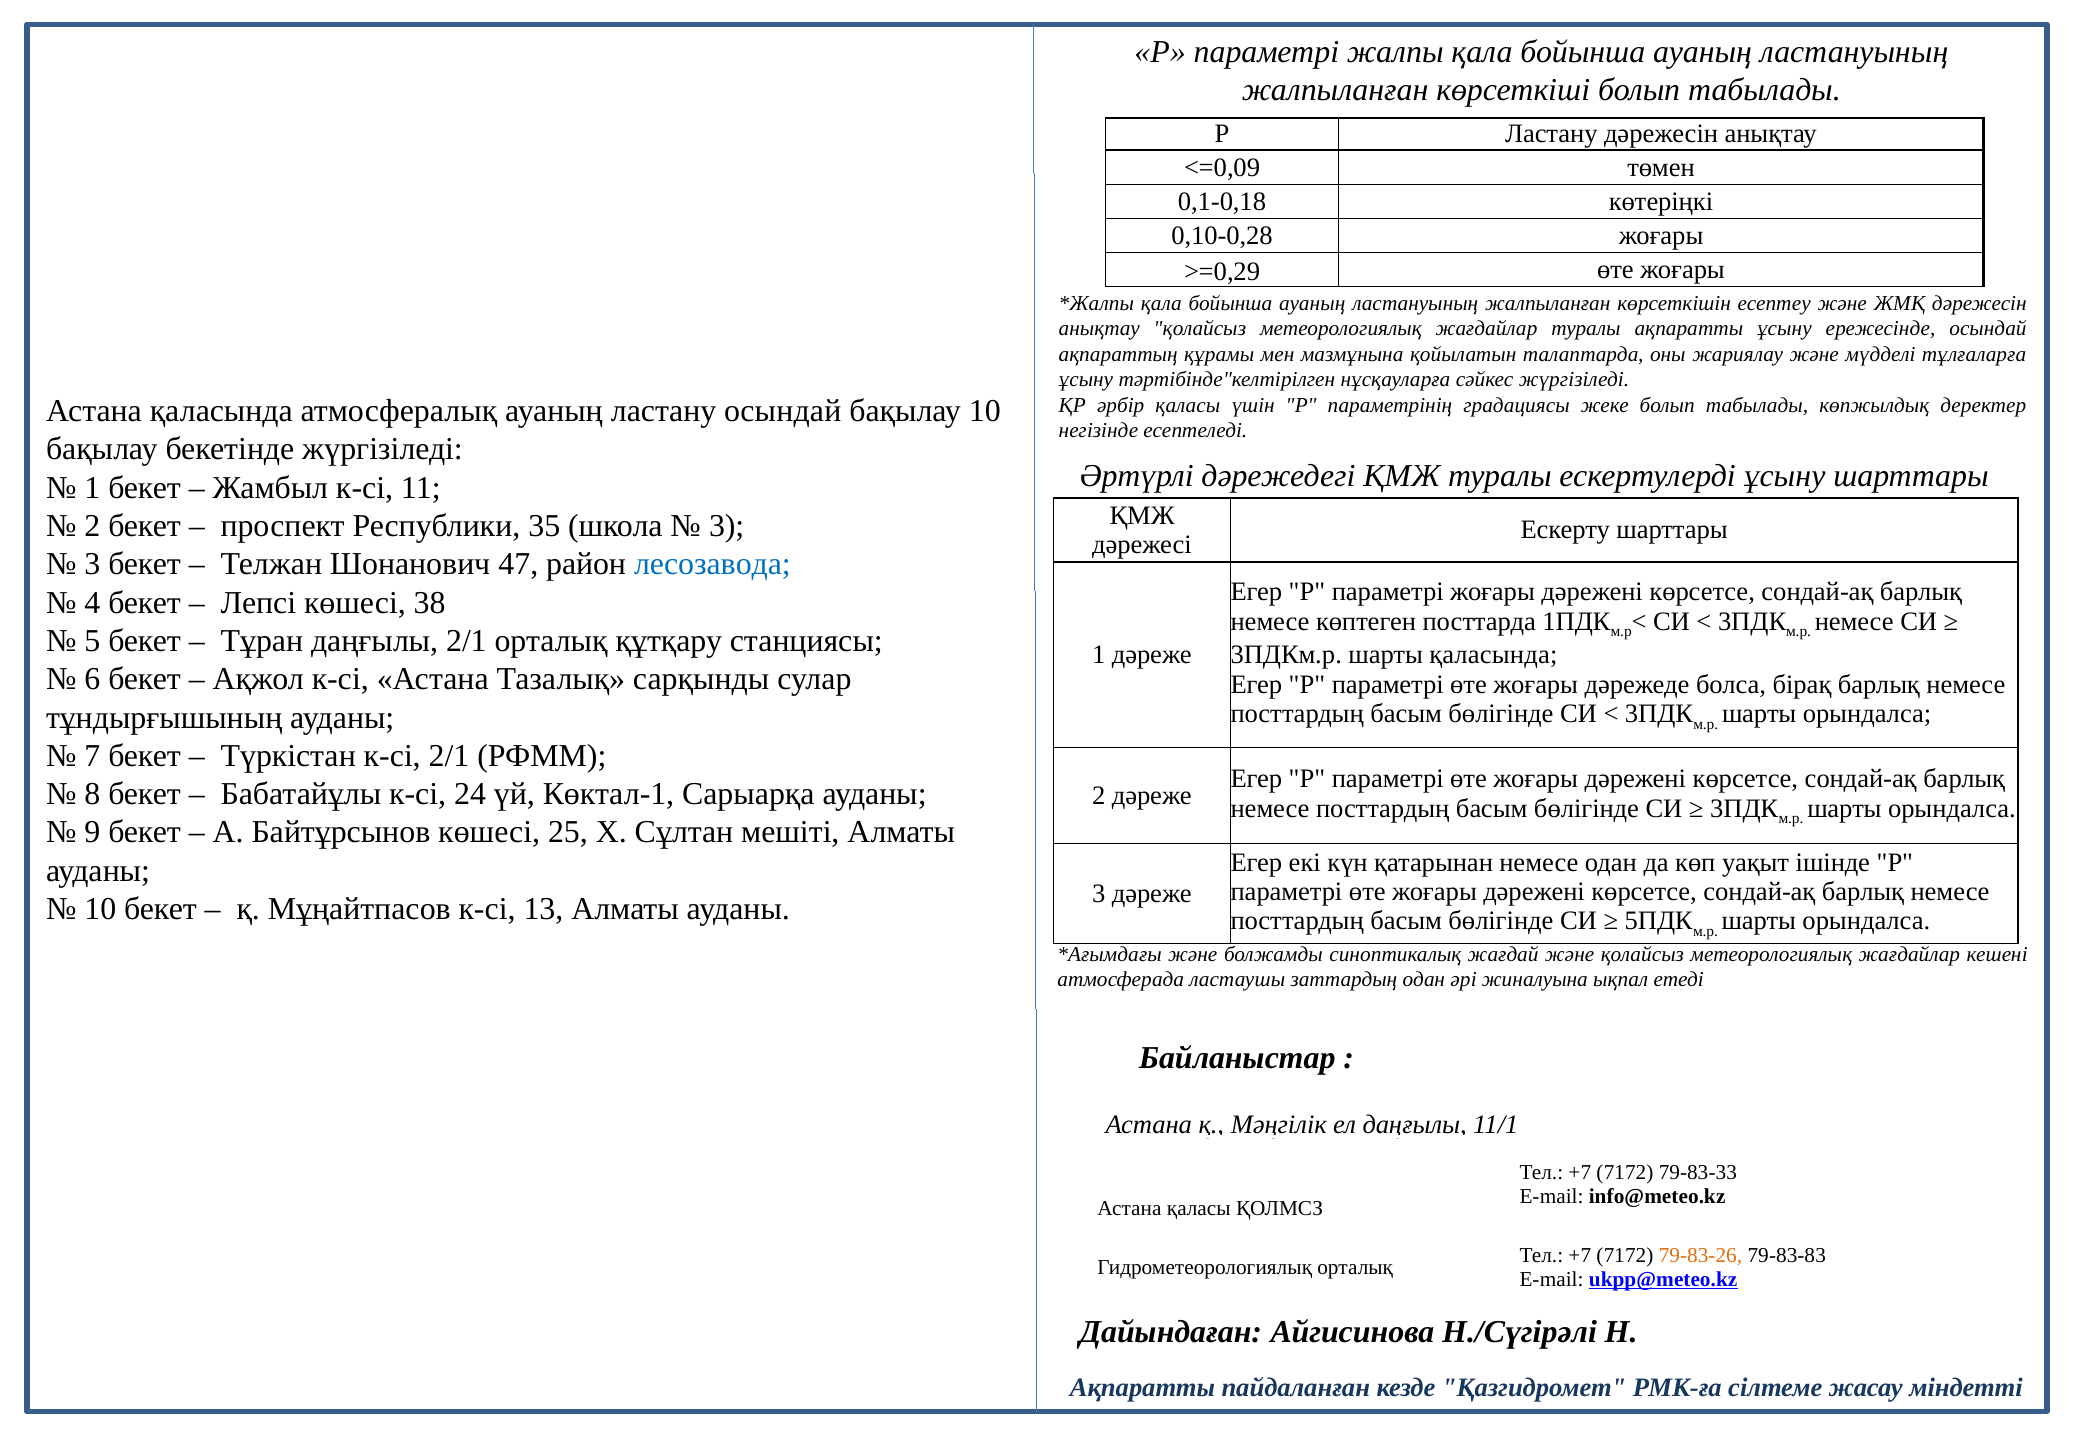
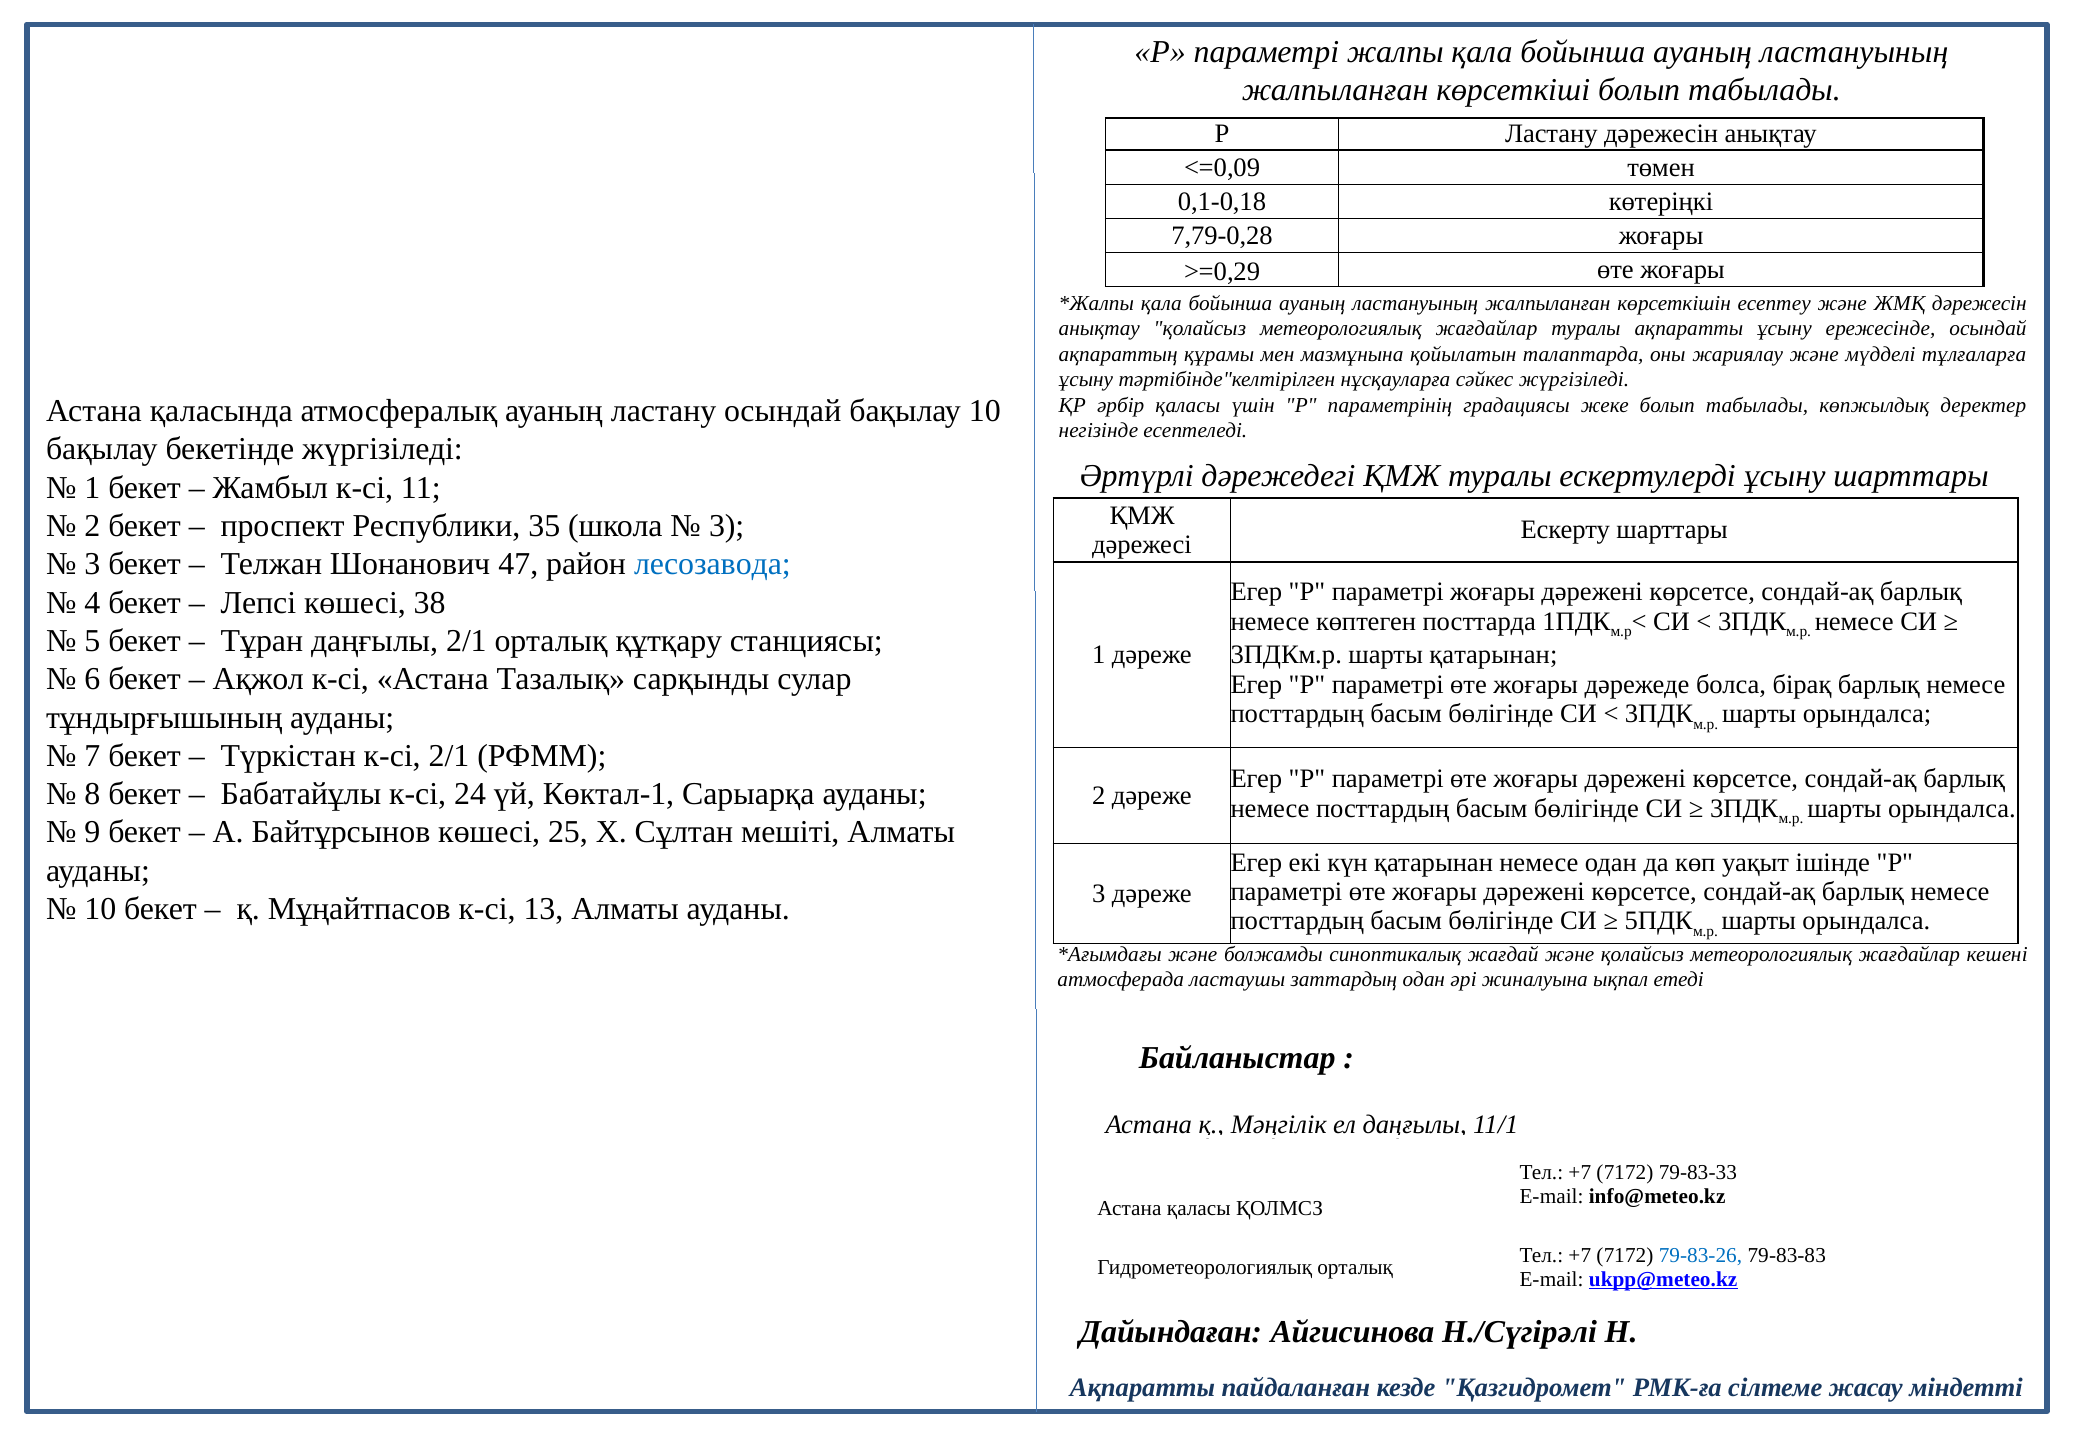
0,10-0,28: 0,10-0,28 -> 7,79-0,28 (1222, 235)
шарты қаласында: қаласында -> қатарынан (1493, 655)
79-83-26 colour: orange -> blue (1701, 1256)
